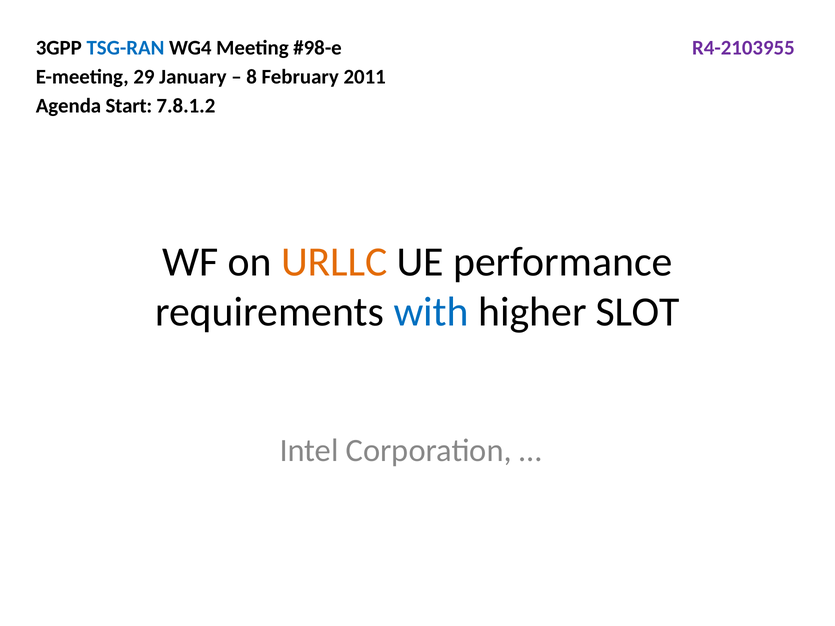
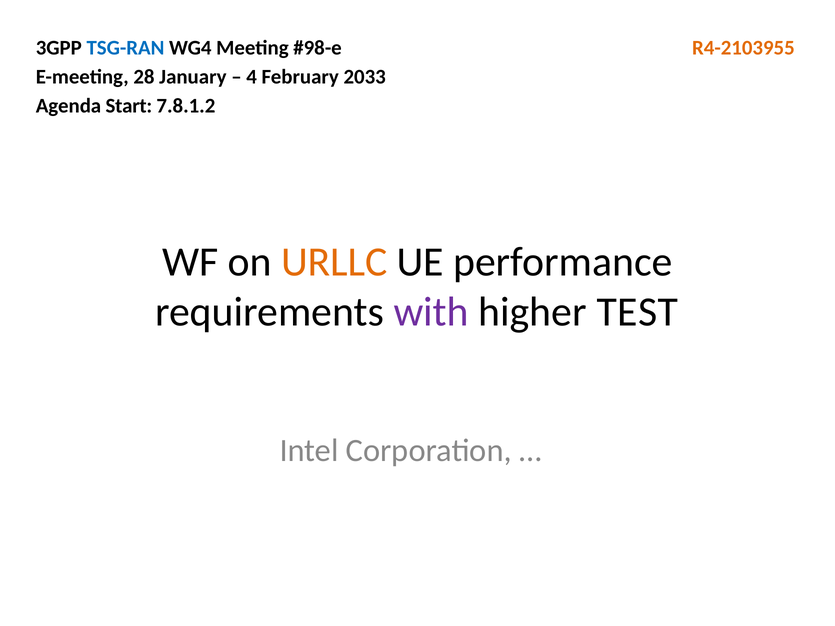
R4-2103955 colour: purple -> orange (743, 48)
29: 29 -> 28 (144, 77)
8: 8 -> 4 (252, 77)
2011: 2011 -> 2033 (365, 77)
with colour: blue -> purple (431, 312)
SLOT: SLOT -> TEST (637, 312)
